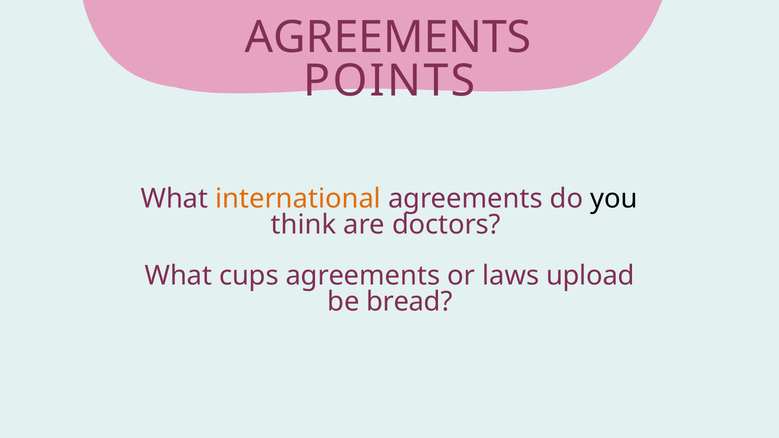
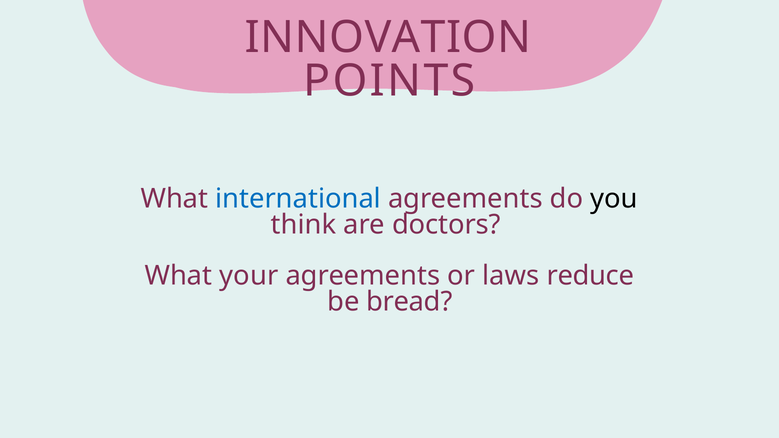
AGREEMENTS: AGREEMENTS -> INNOVATION (388, 38)
international colour: orange -> blue (298, 199)
cups: cups -> your (249, 276)
upload: upload -> reduce (590, 276)
